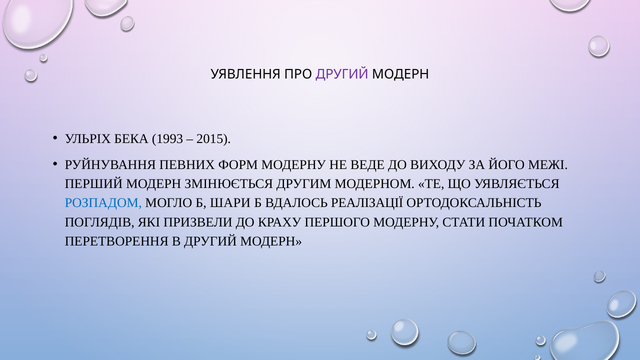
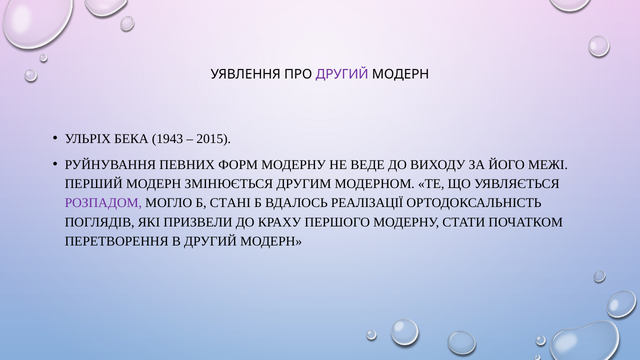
1993: 1993 -> 1943 (168, 139)
РОЗПАДОМ colour: blue -> purple (103, 203)
ШАРИ: ШАРИ -> СТАНІ (230, 203)
